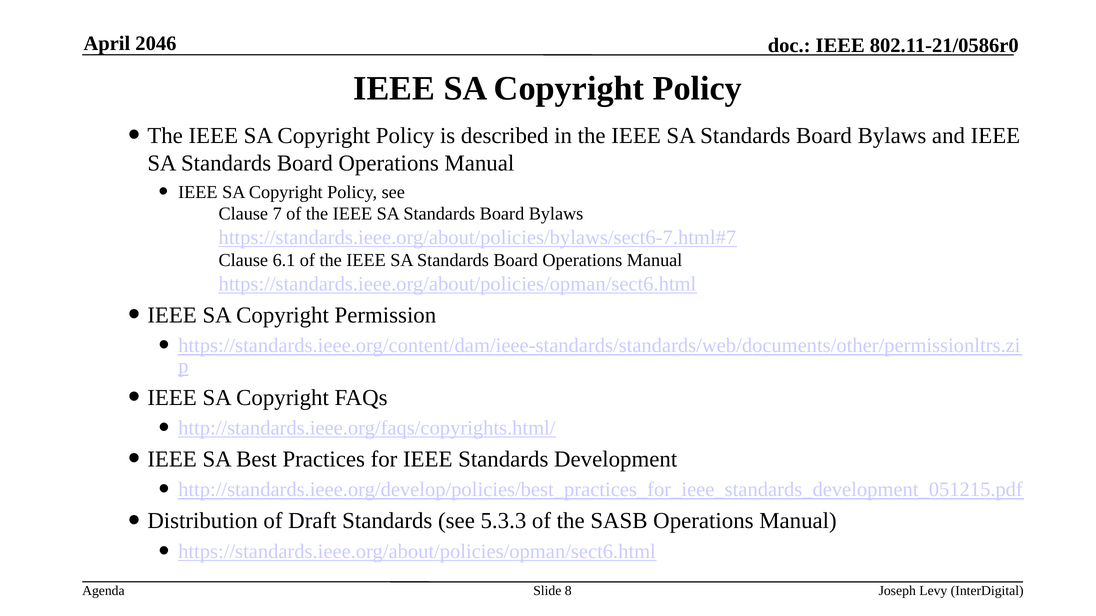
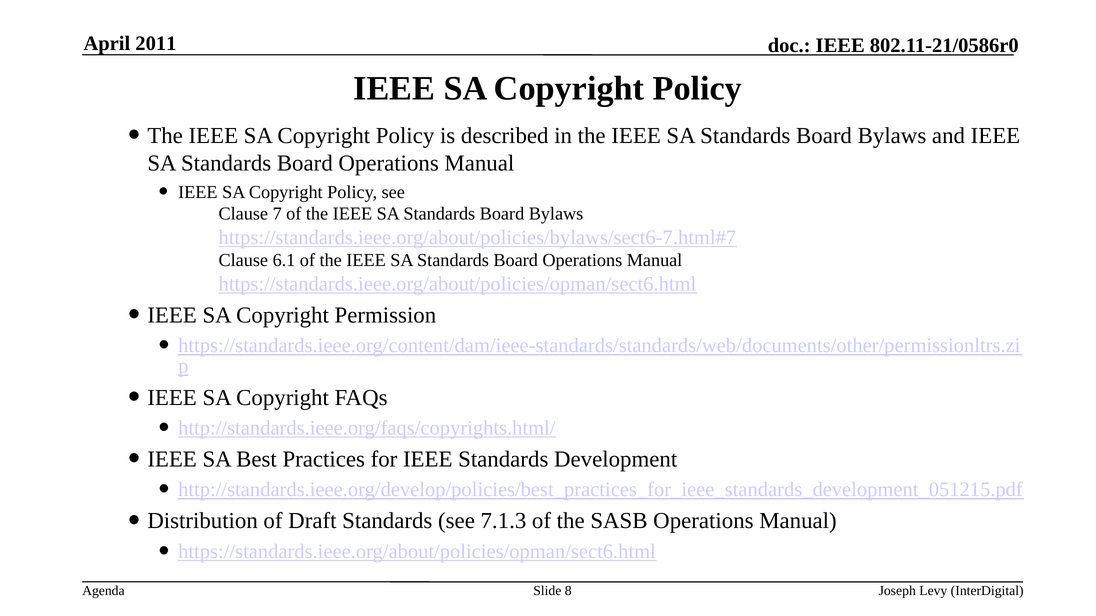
2046: 2046 -> 2011 (156, 44)
5.3.3: 5.3.3 -> 7.1.3 (503, 521)
